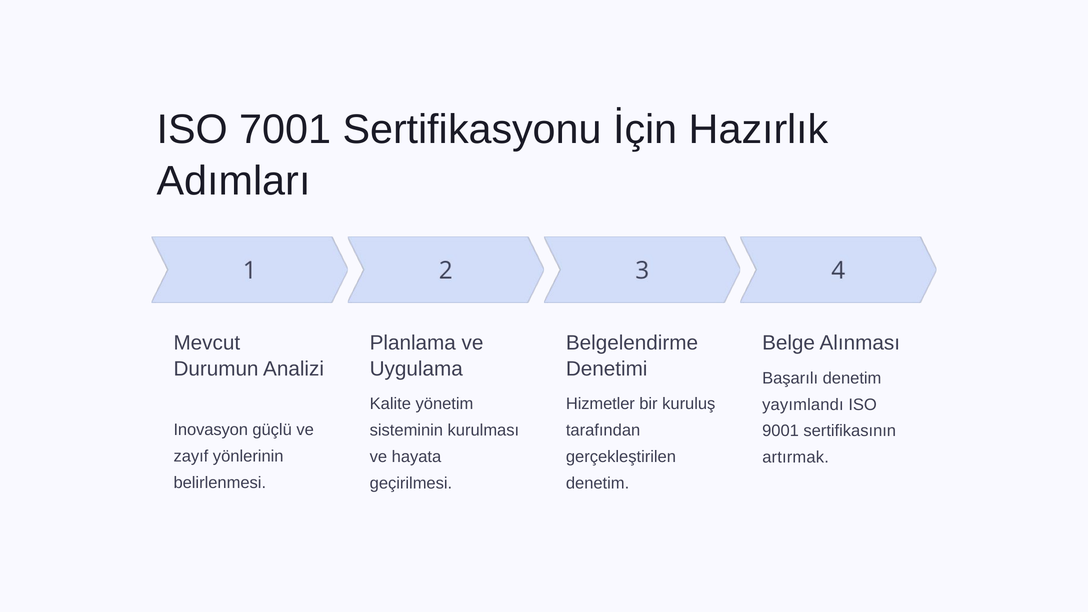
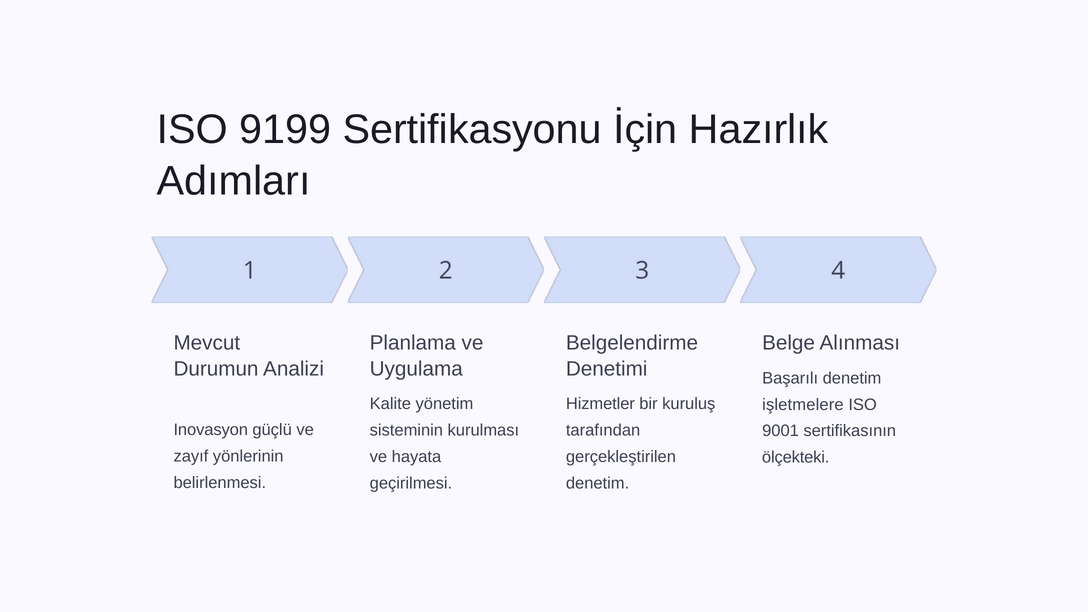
7001: 7001 -> 9199 (285, 130)
yayımlandı: yayımlandı -> işletmelere (803, 405)
artırmak: artırmak -> ölçekteki (796, 457)
